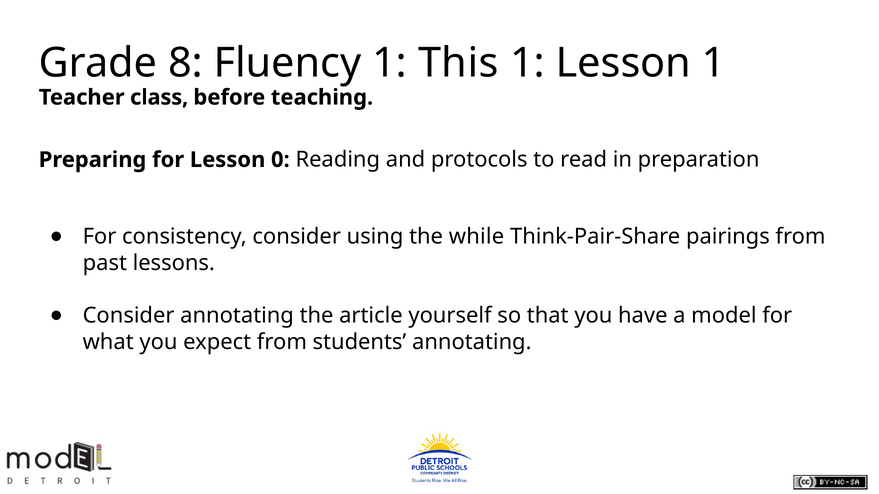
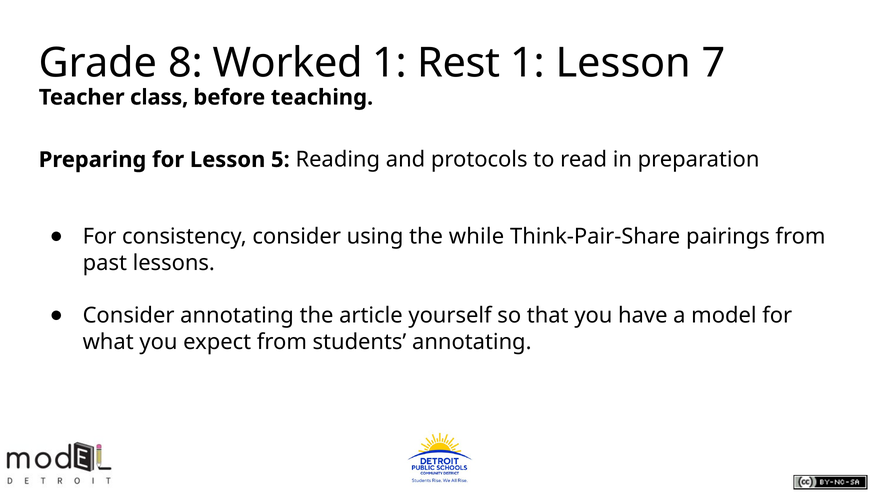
Fluency: Fluency -> Worked (288, 63)
This: This -> Rest (459, 63)
Lesson 1: 1 -> 7 (714, 63)
0: 0 -> 5 (280, 160)
